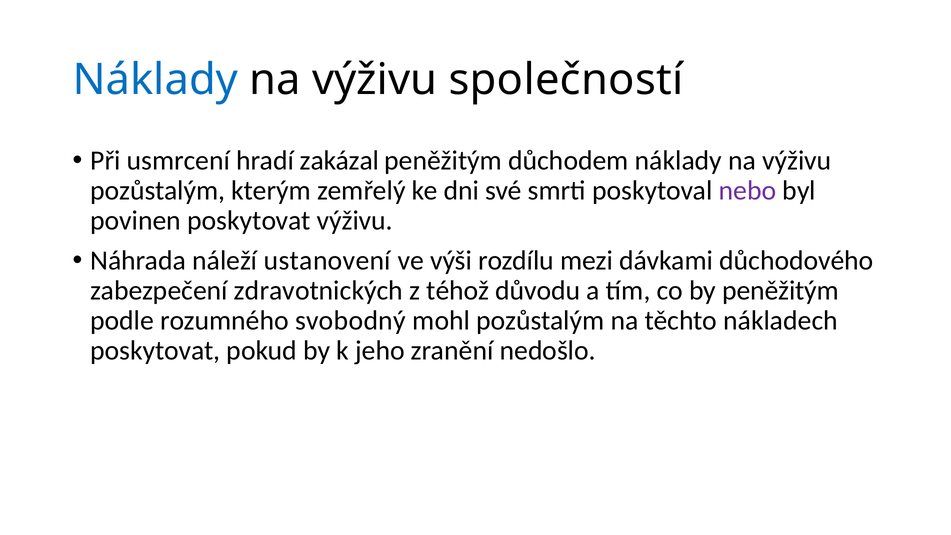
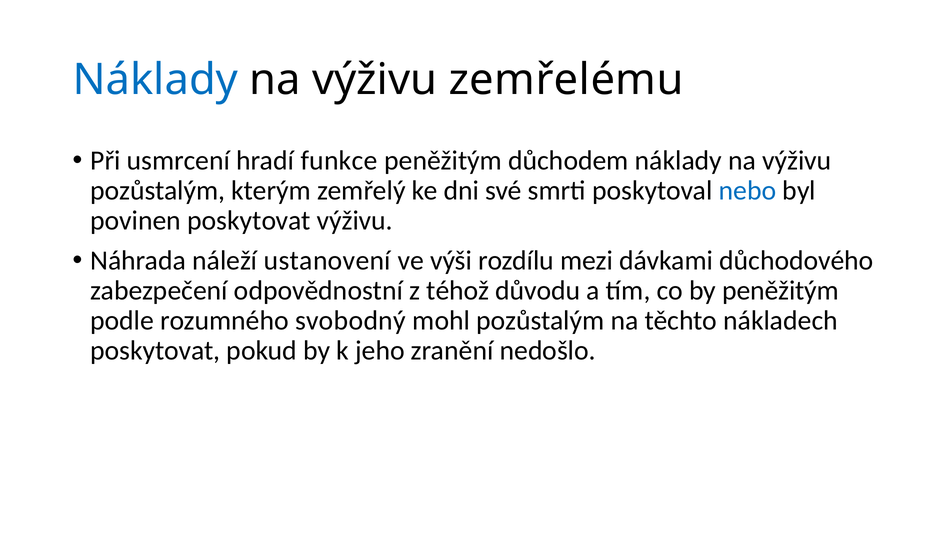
společností: společností -> zemřelému (566, 80)
zakázal: zakázal -> funkce (339, 161)
nebo colour: purple -> blue (748, 191)
zdravotnických: zdravotnických -> odpovědnostní (319, 291)
